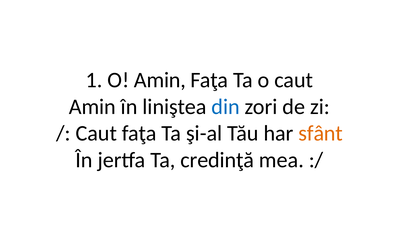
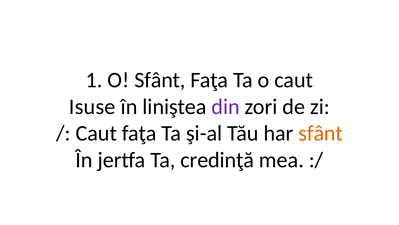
O Amin: Amin -> Sfânt (160, 80)
Amin: Amin -> Isuse (92, 106)
din colour: blue -> purple (226, 106)
